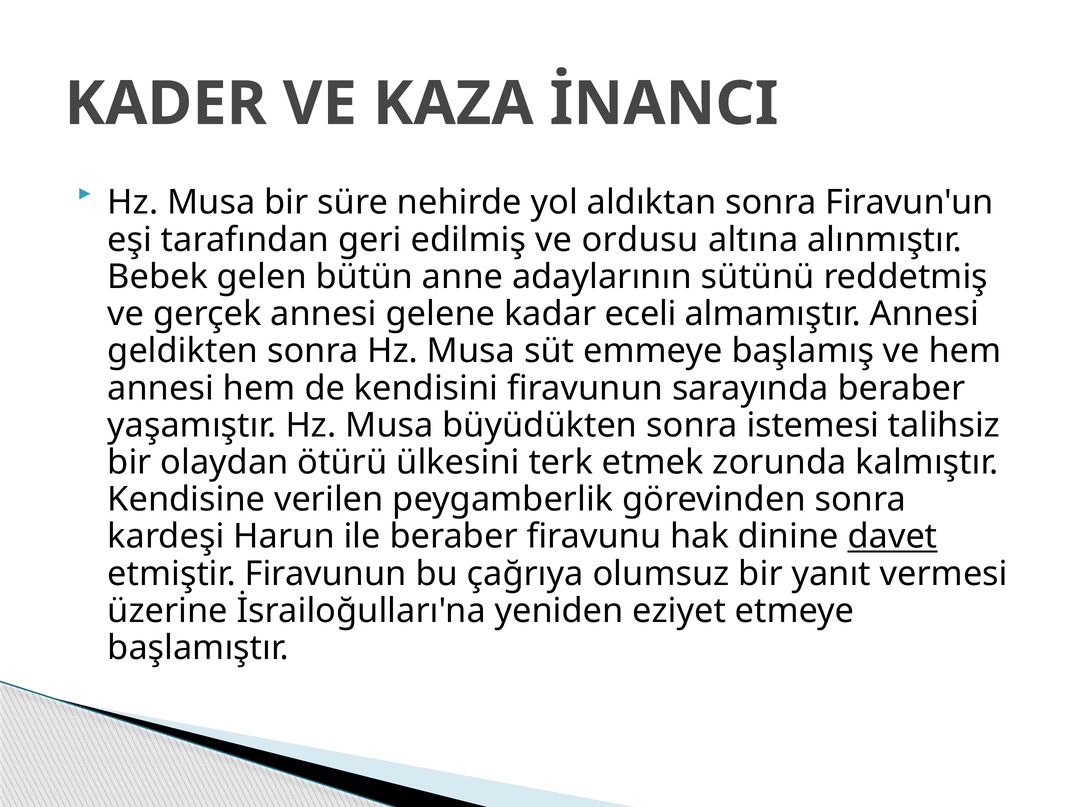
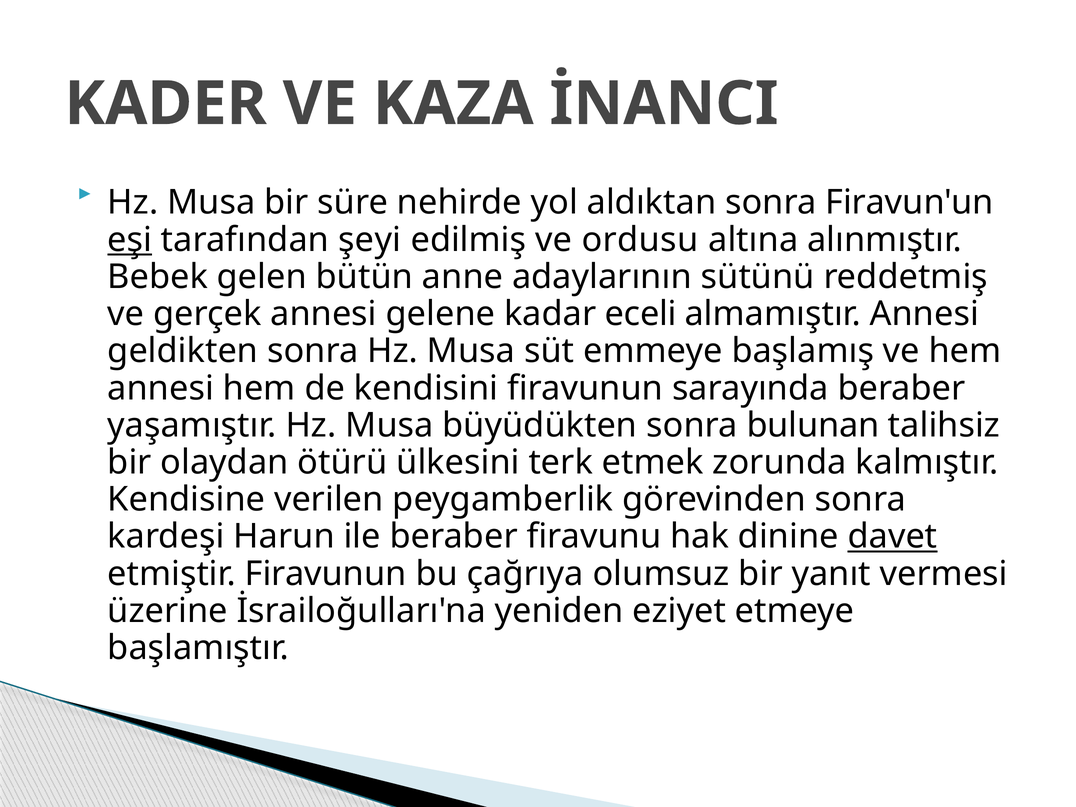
eşi underline: none -> present (130, 240)
geri: geri -> şeyi (370, 240)
istemesi: istemesi -> bulunan (813, 425)
